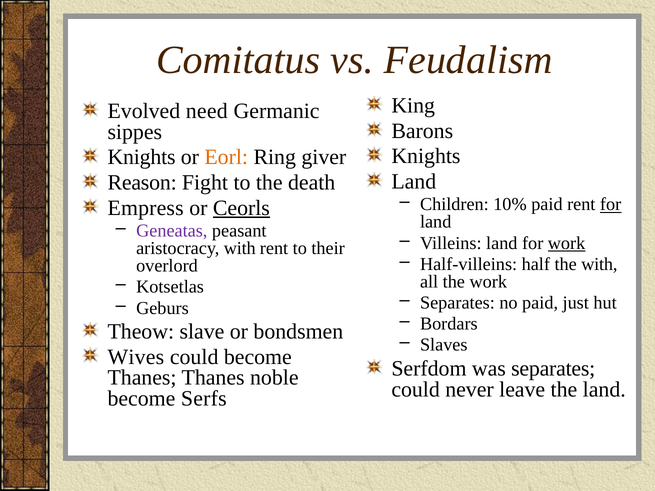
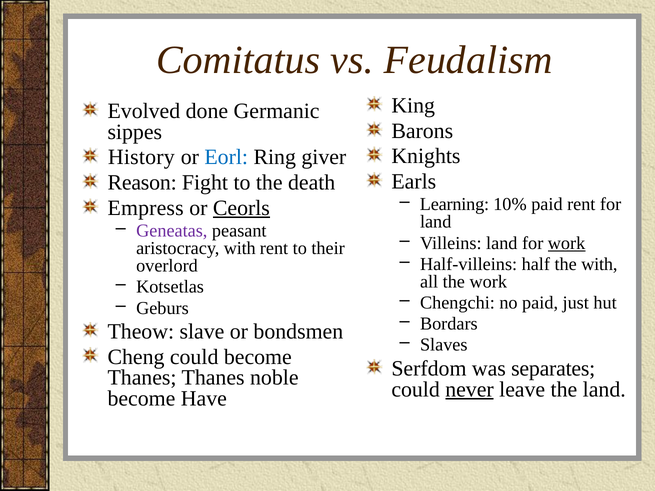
need: need -> done (207, 111)
Knights: Knights -> History (141, 157)
Eorl colour: orange -> blue (226, 157)
Land: Land -> Earls (414, 182)
Children: Children -> Learning (454, 205)
for underline: present -> none (611, 205)
Separates: Separates -> Chengchi (457, 303)
Wives: Wives -> Cheng (136, 357)
never underline: none -> present (470, 390)
Serfs: Serfs -> Have (204, 399)
